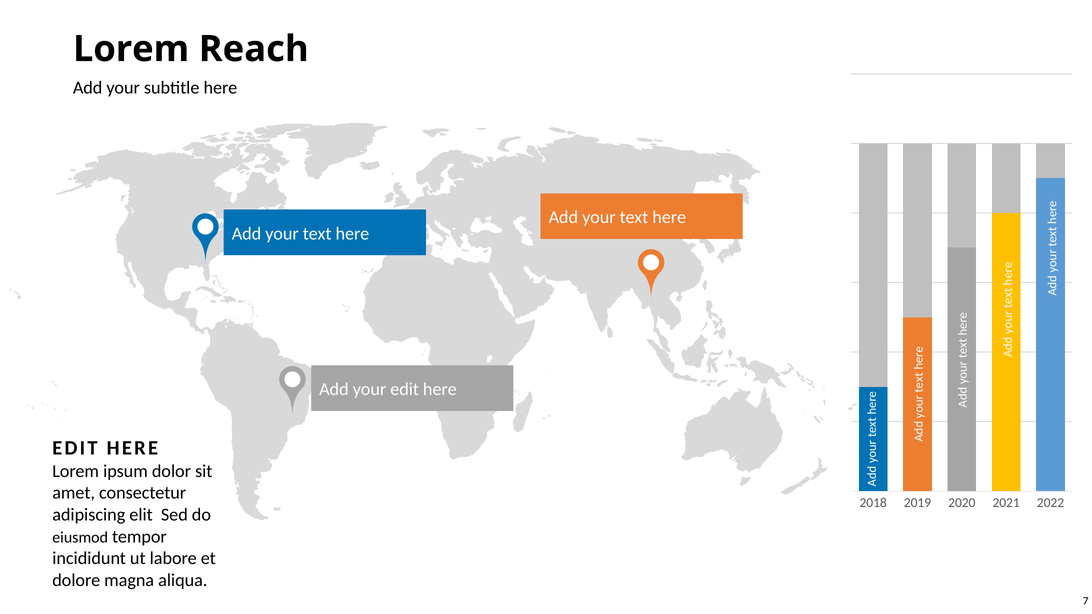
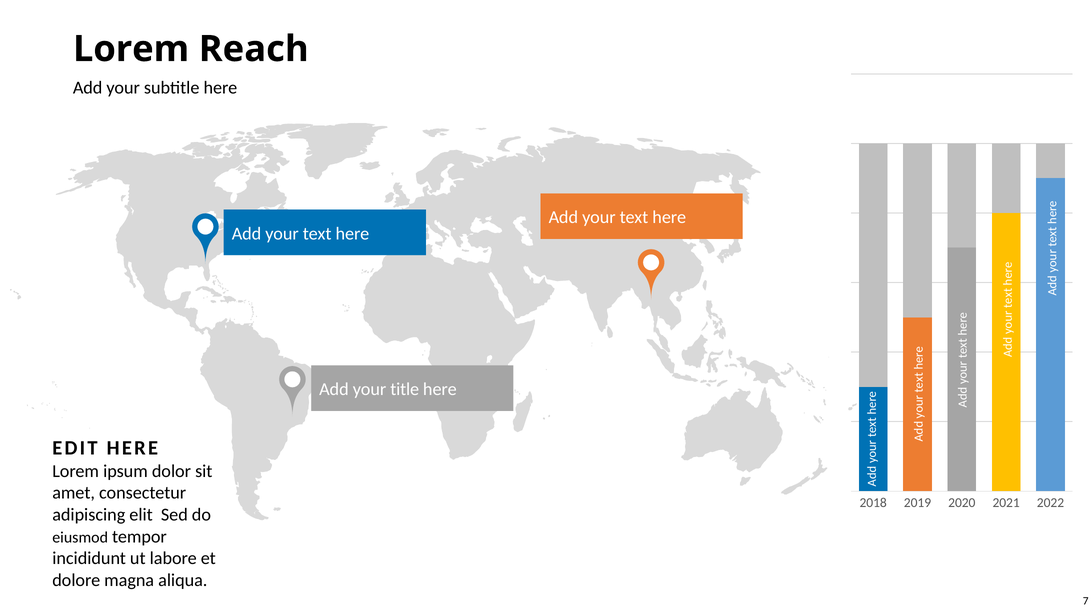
your edit: edit -> title (405, 390)
